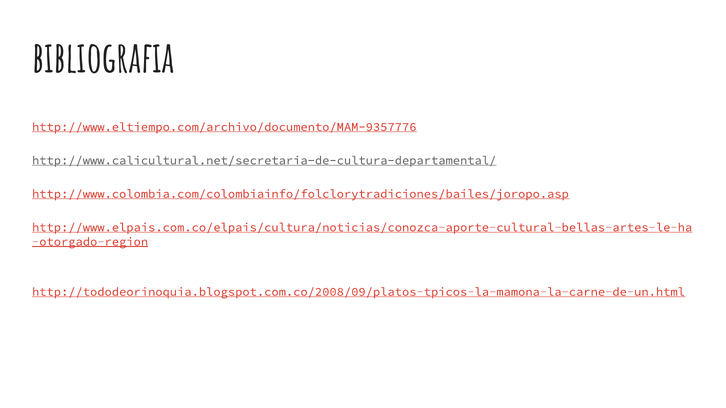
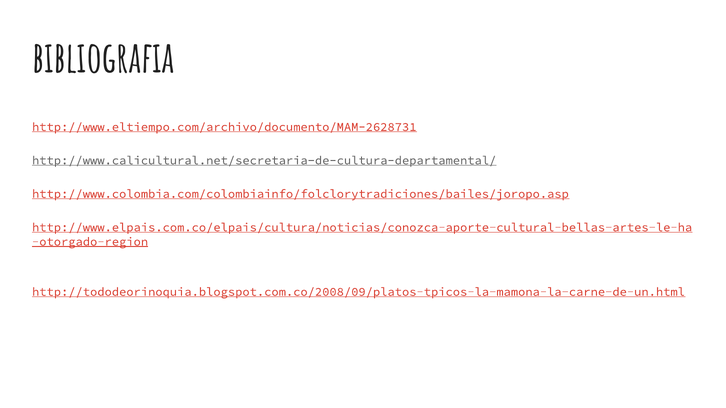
http://www.eltiempo.com/archivo/documento/MAM-9357776: http://www.eltiempo.com/archivo/documento/MAM-9357776 -> http://www.eltiempo.com/archivo/documento/MAM-2628731 (224, 127)
